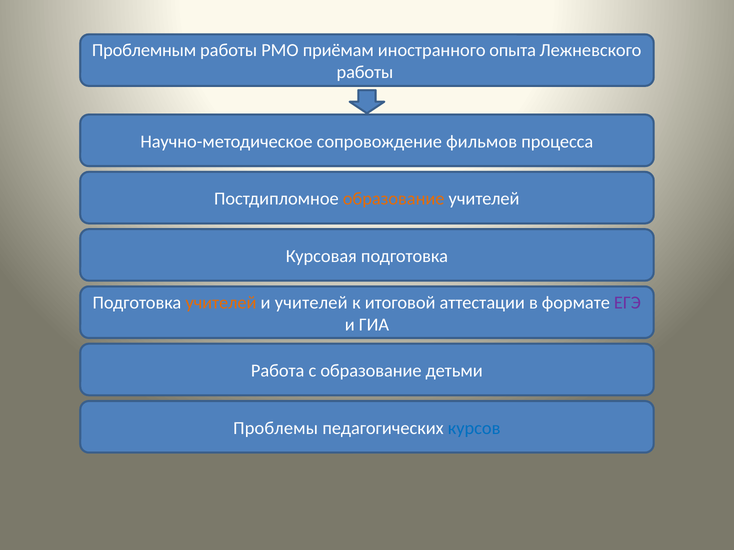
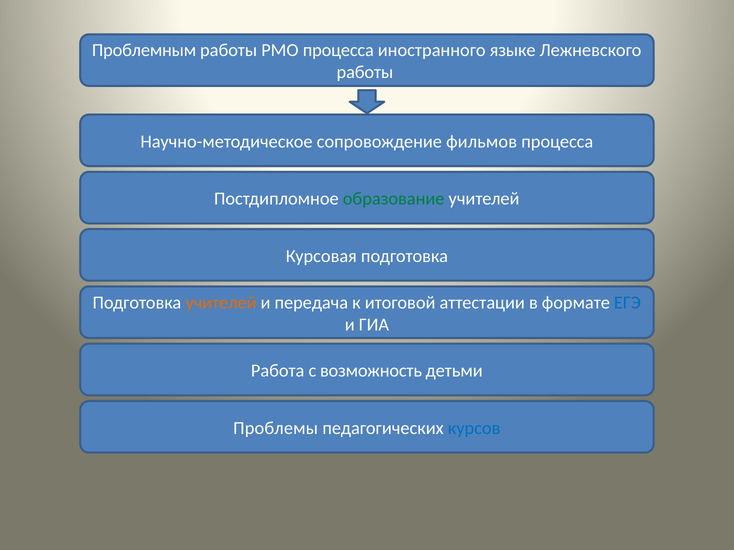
РМО приёмам: приёмам -> процесса (338, 50)
опыта: опыта -> языке (513, 50)
образование colour: orange -> green (394, 199)
и учителей: учителей -> передача (311, 303)
ЕГЭ colour: purple -> blue (627, 303)
с образование: образование -> возможность (371, 371)
